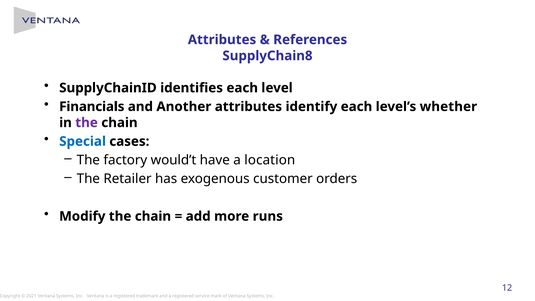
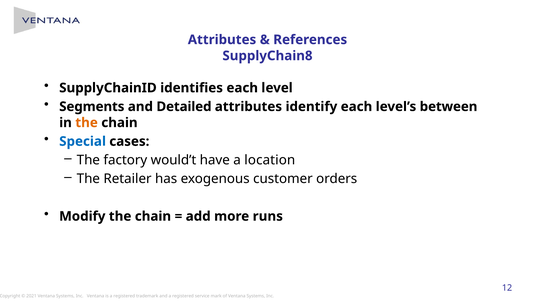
Financials: Financials -> Segments (92, 107)
Another: Another -> Detailed (184, 107)
whether: whether -> between (449, 107)
the colour: purple -> orange (87, 123)
